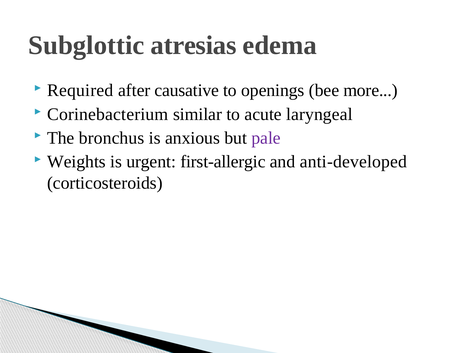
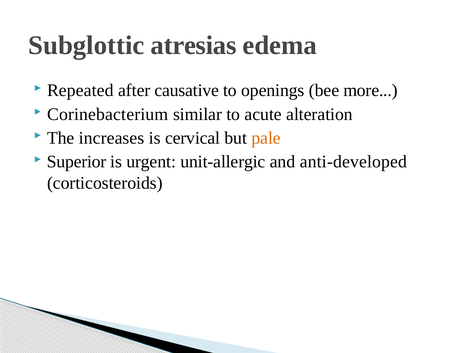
Required: Required -> Repeated (80, 90)
laryngeal: laryngeal -> alteration (319, 114)
bronchus: bronchus -> increases (112, 138)
anxious: anxious -> cervical (193, 138)
pale colour: purple -> orange (266, 138)
Weights: Weights -> Superior (77, 162)
first-allergic: first-allergic -> unit-allergic (223, 162)
